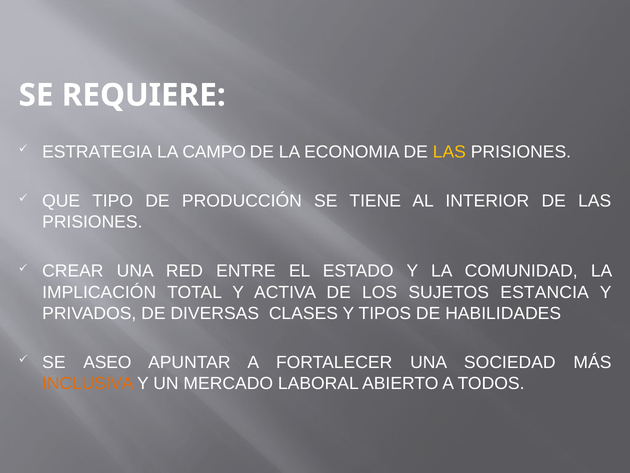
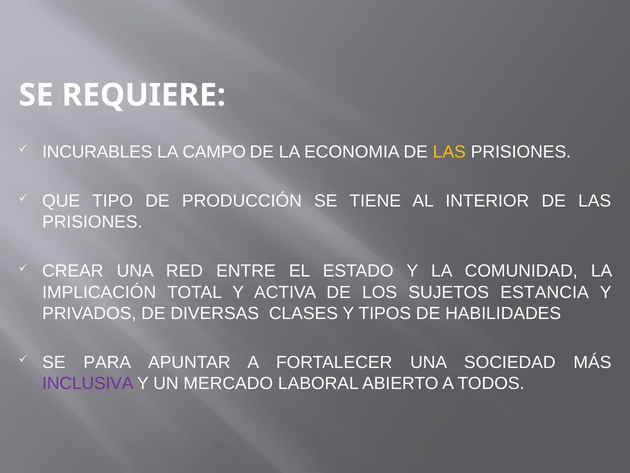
ESTRATEGIA: ESTRATEGIA -> INCURABLES (97, 152)
ASEO: ASEO -> PARA (107, 362)
INCLUSIVA colour: orange -> purple (88, 383)
